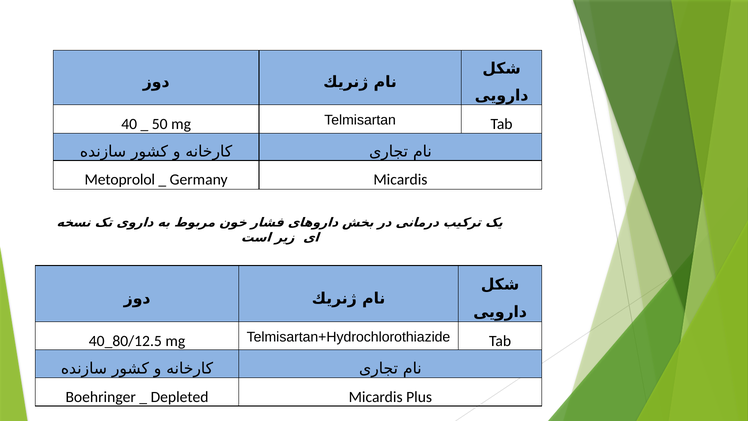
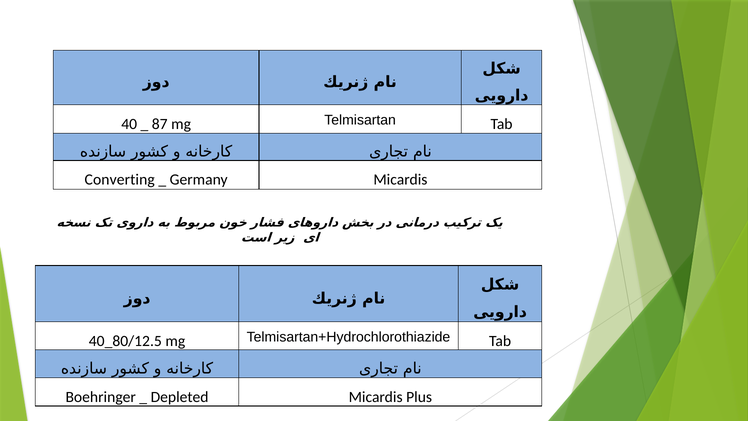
50: 50 -> 87 (160, 124)
Metoprolol: Metoprolol -> Converting (120, 180)
